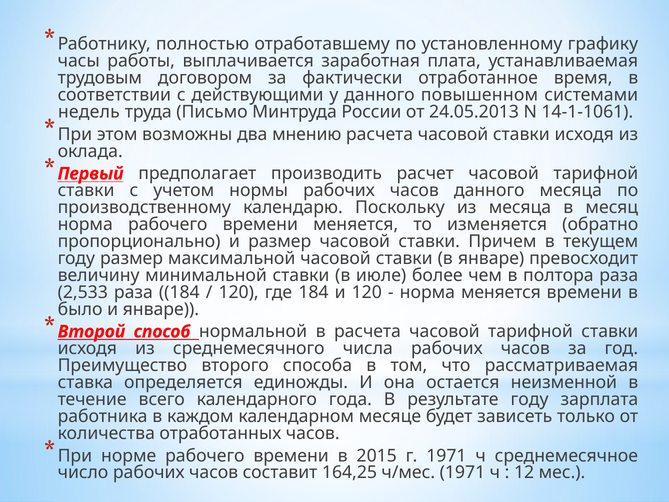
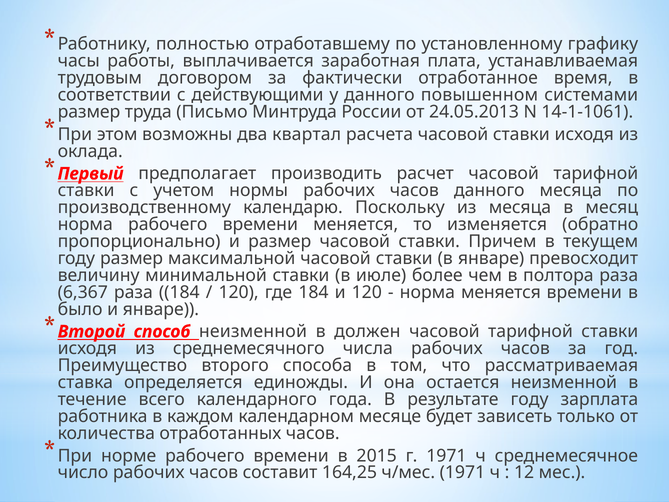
недель: недель -> размер (89, 112)
мнению: мнению -> квартал (307, 134)
2,533: 2,533 -> 6,367 (83, 292)
способ нормальной: нормальной -> неизменной (253, 331)
в расчета: расчета -> должен (367, 331)
